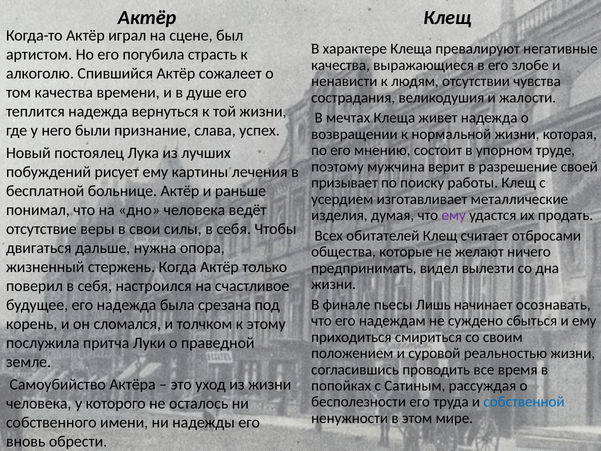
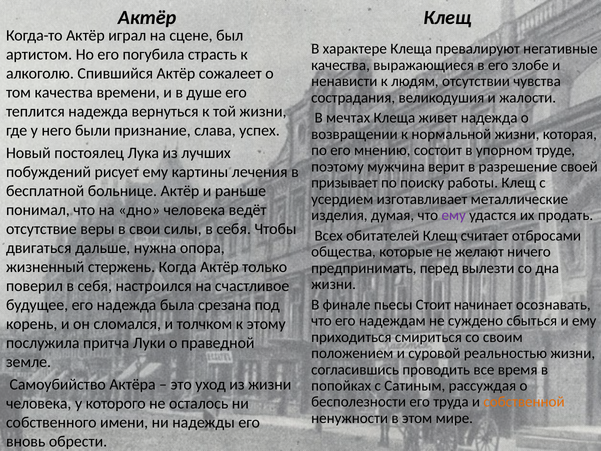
видел: видел -> перед (439, 268)
Лишь: Лишь -> Стоит (433, 304)
собственной colour: blue -> orange (524, 402)
